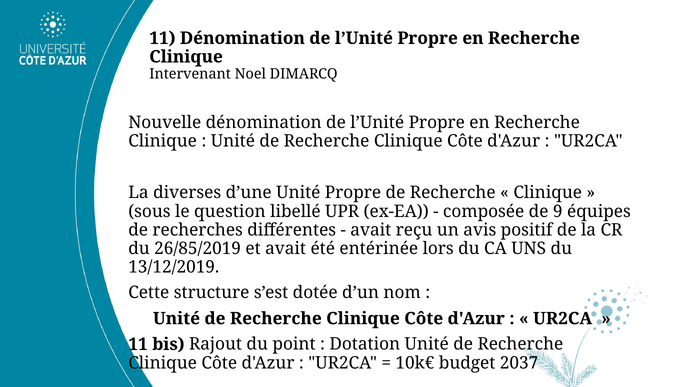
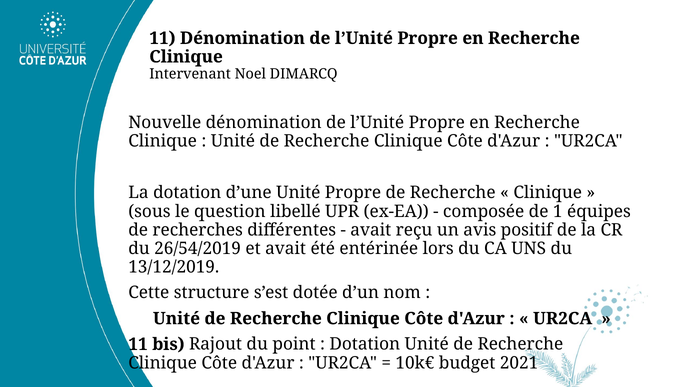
La diverses: diverses -> dotation (187, 193)
9: 9 -> 1 (558, 211)
26/85/2019: 26/85/2019 -> 26/54/2019 (198, 249)
2037: 2037 -> 2021 (519, 363)
